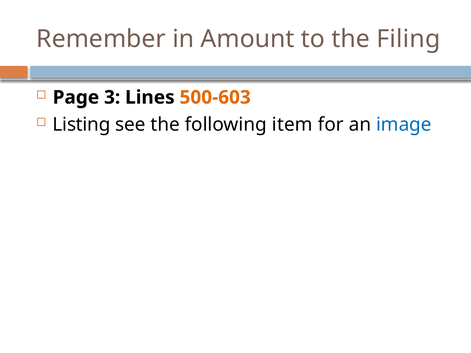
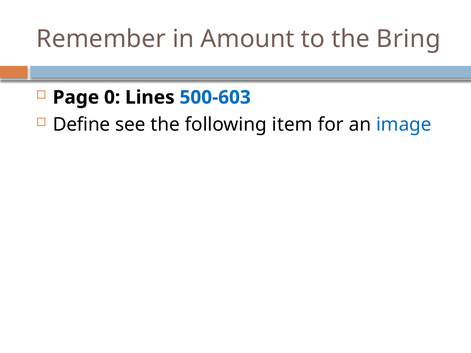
Filing: Filing -> Bring (409, 39)
3: 3 -> 0 (112, 97)
500‐603 colour: orange -> blue (215, 97)
Listing: Listing -> Define (82, 125)
